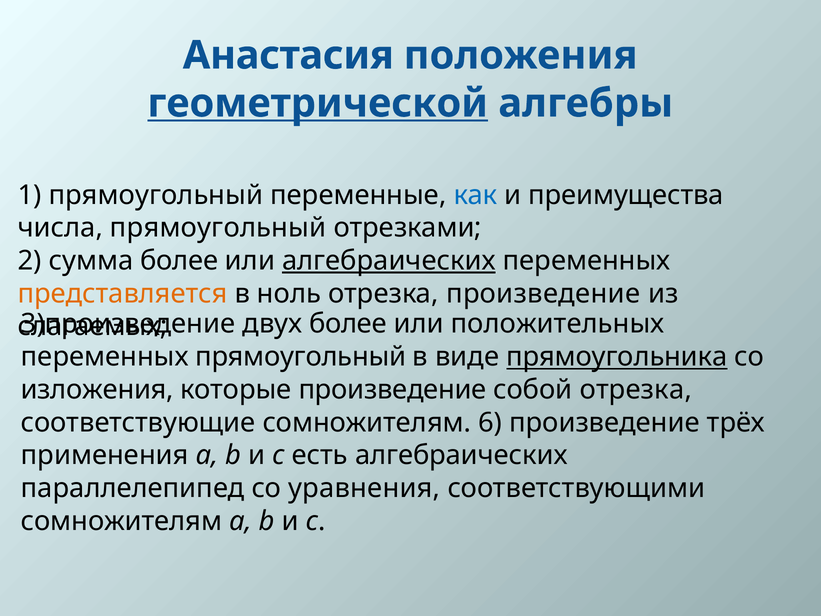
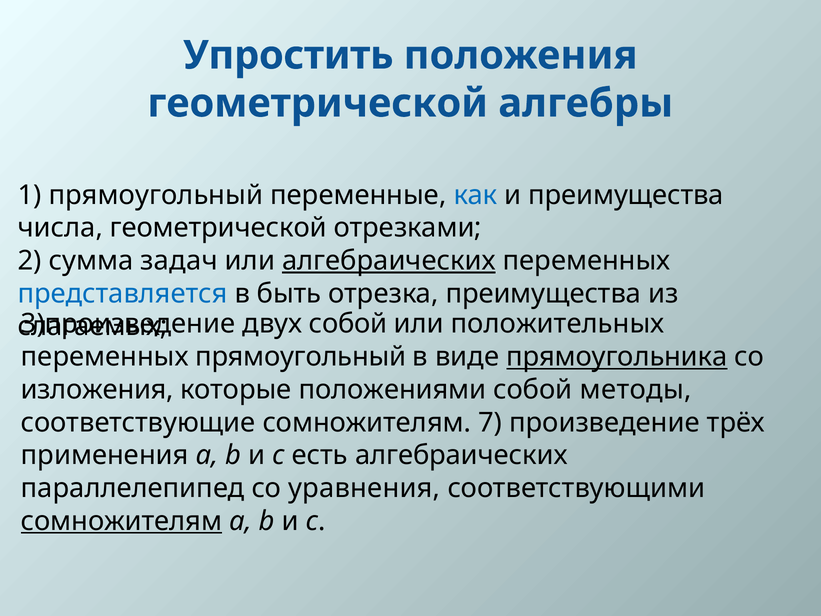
Анастасия: Анастасия -> Упростить (288, 55)
геометрической underline: present -> none (318, 103)
числа прямоугольный: прямоугольный -> геометрической (218, 228)
сумма более: более -> задач (179, 261)
представляется colour: orange -> blue (123, 293)
ноль: ноль -> быть (289, 293)
отрезка произведение: произведение -> преимущества (543, 293)
двух более: более -> собой (348, 324)
которые произведение: произведение -> положениями (392, 390)
собой отрезка: отрезка -> методы (636, 390)
6: 6 -> 7 (490, 422)
сомножителям underline: none -> present (121, 521)
